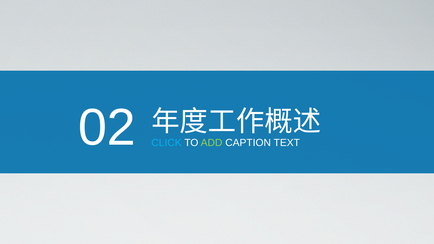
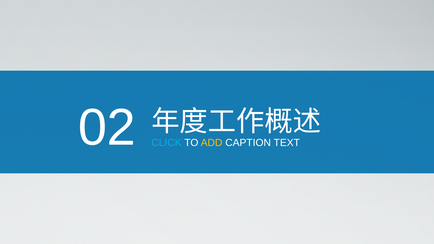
ADD colour: light green -> yellow (212, 143)
